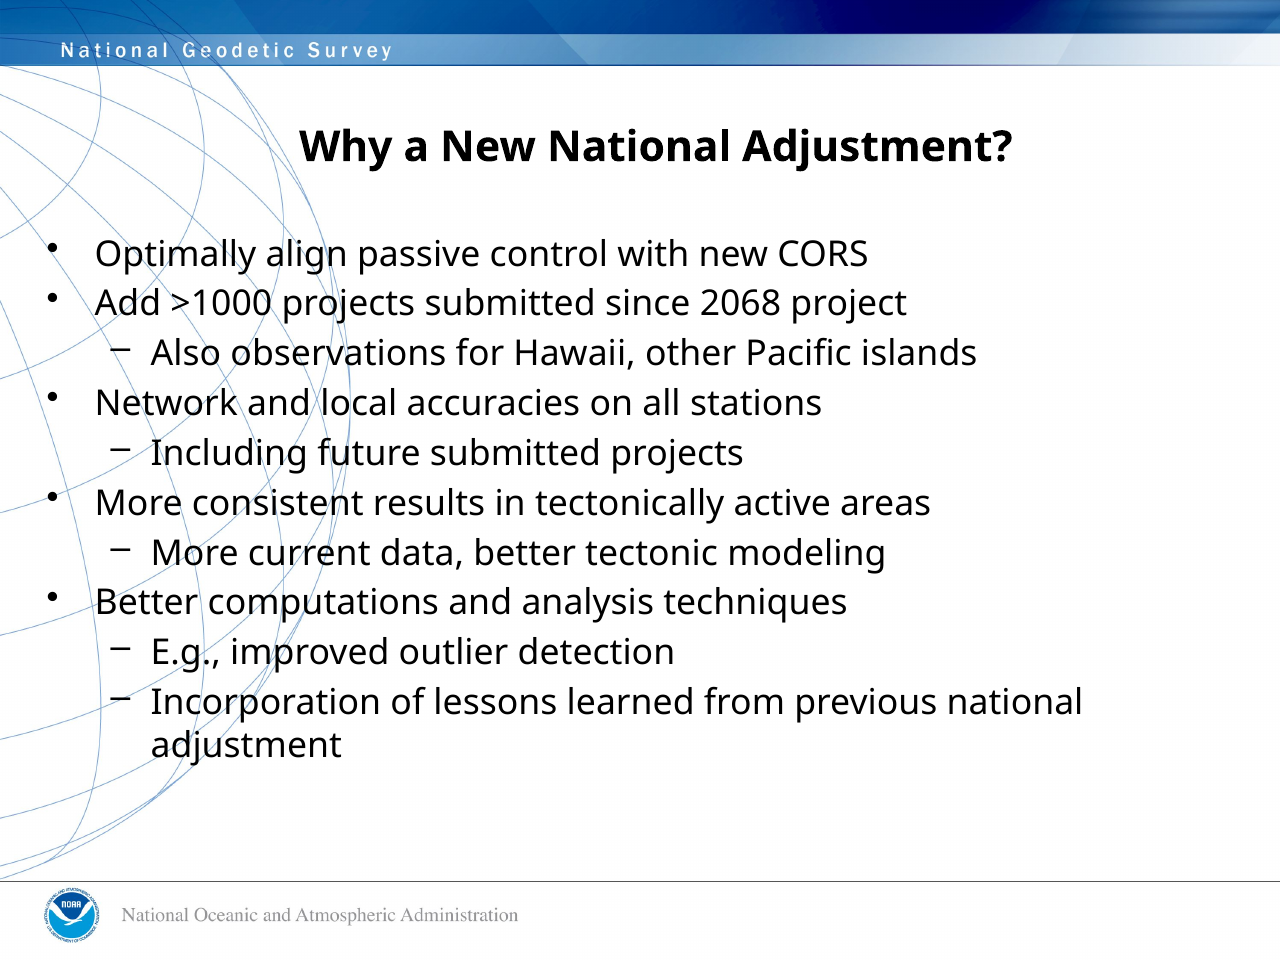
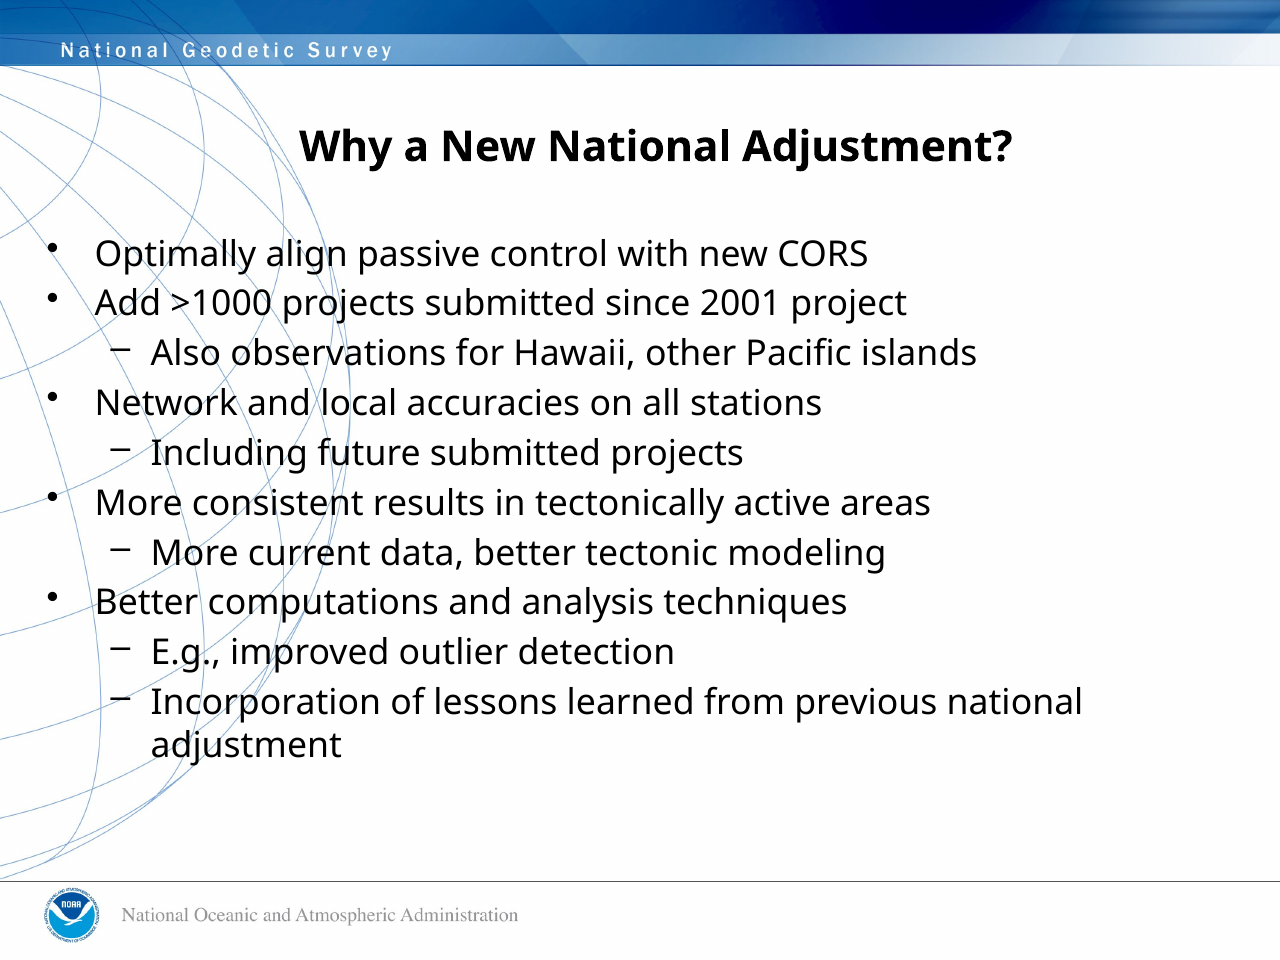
2068: 2068 -> 2001 (740, 304)
